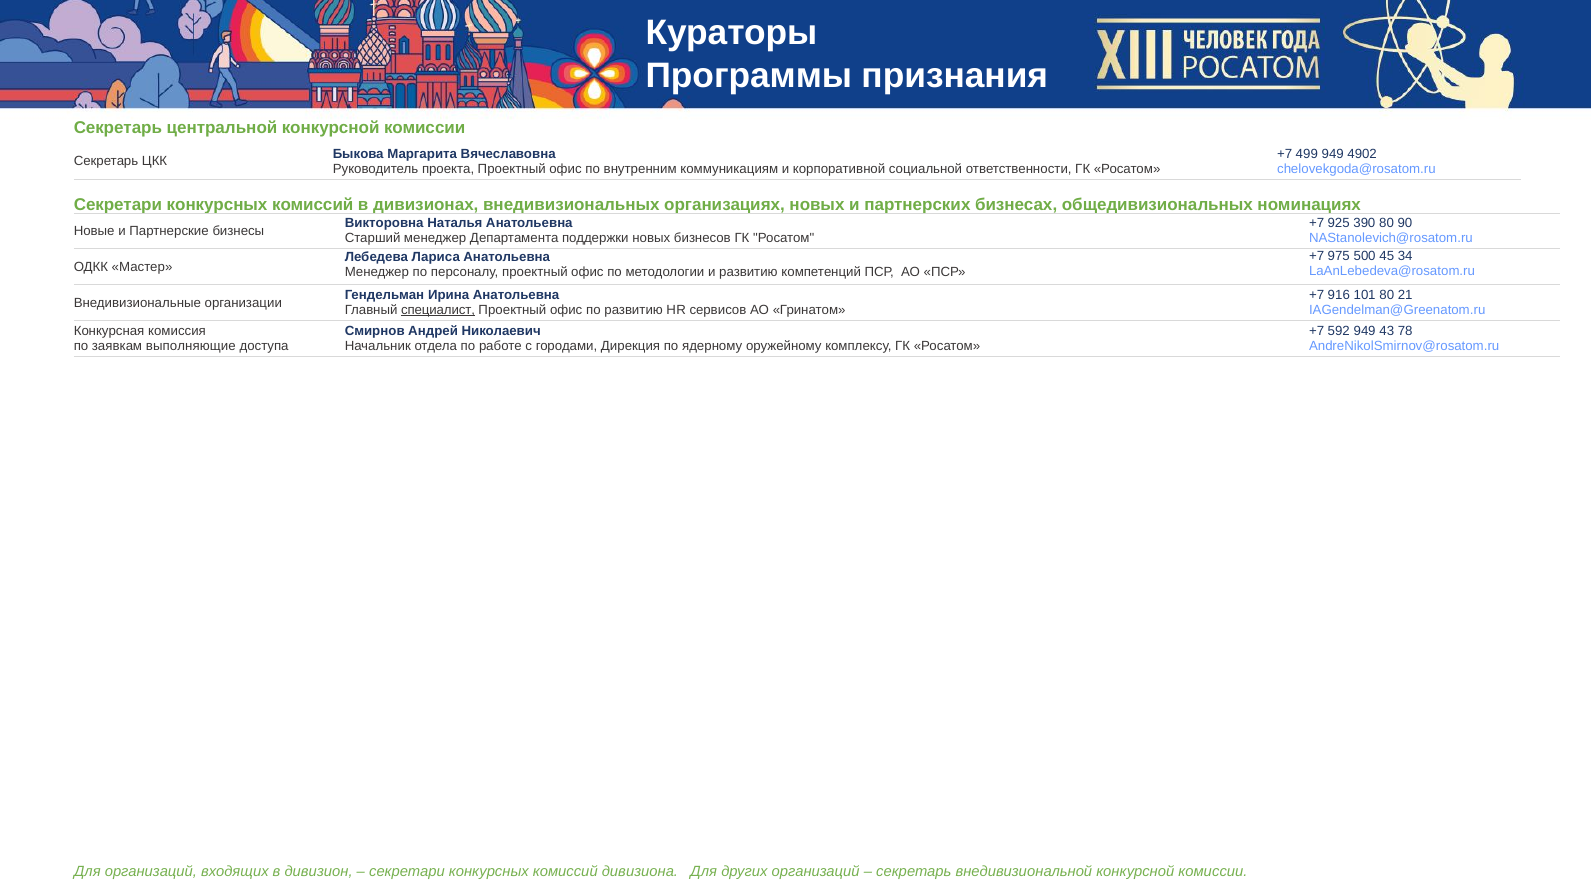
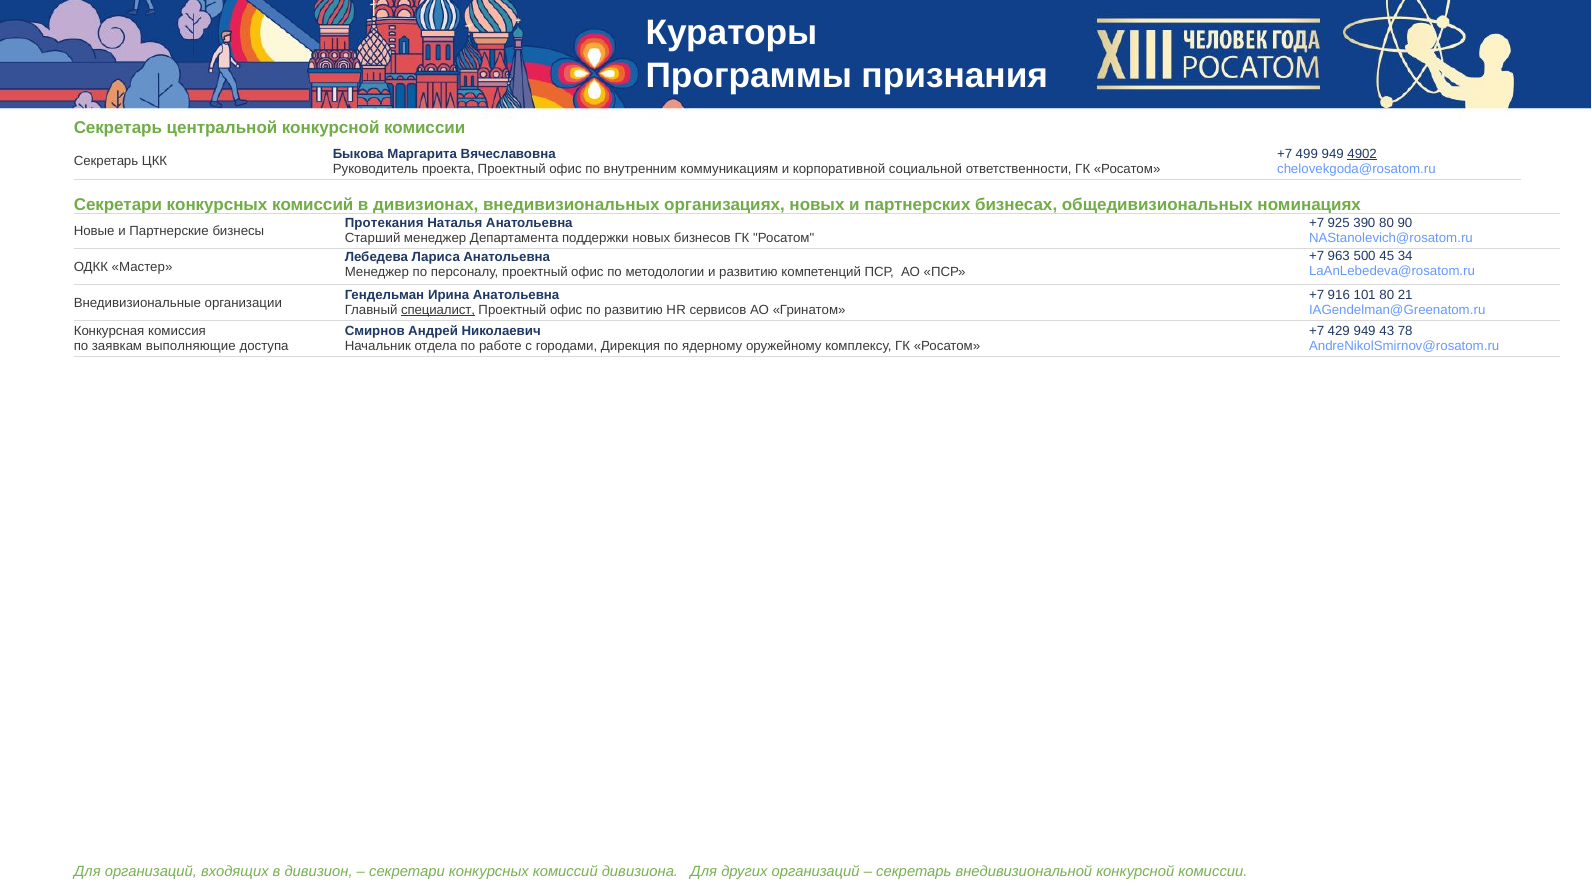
4902 underline: none -> present (1362, 154)
Викторовна: Викторовна -> Протекания (384, 224)
975: 975 -> 963 (1339, 256)
592: 592 -> 429 (1339, 331)
